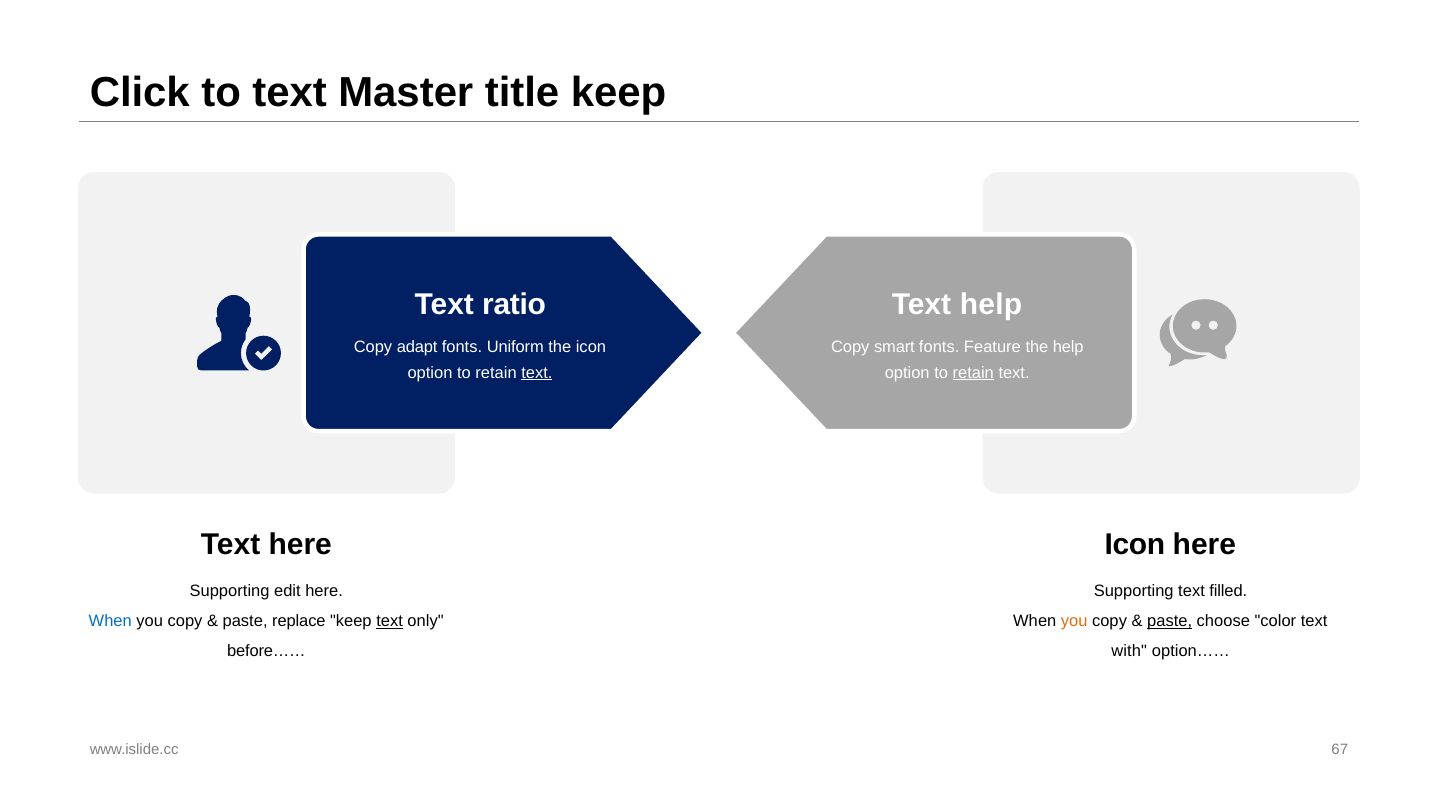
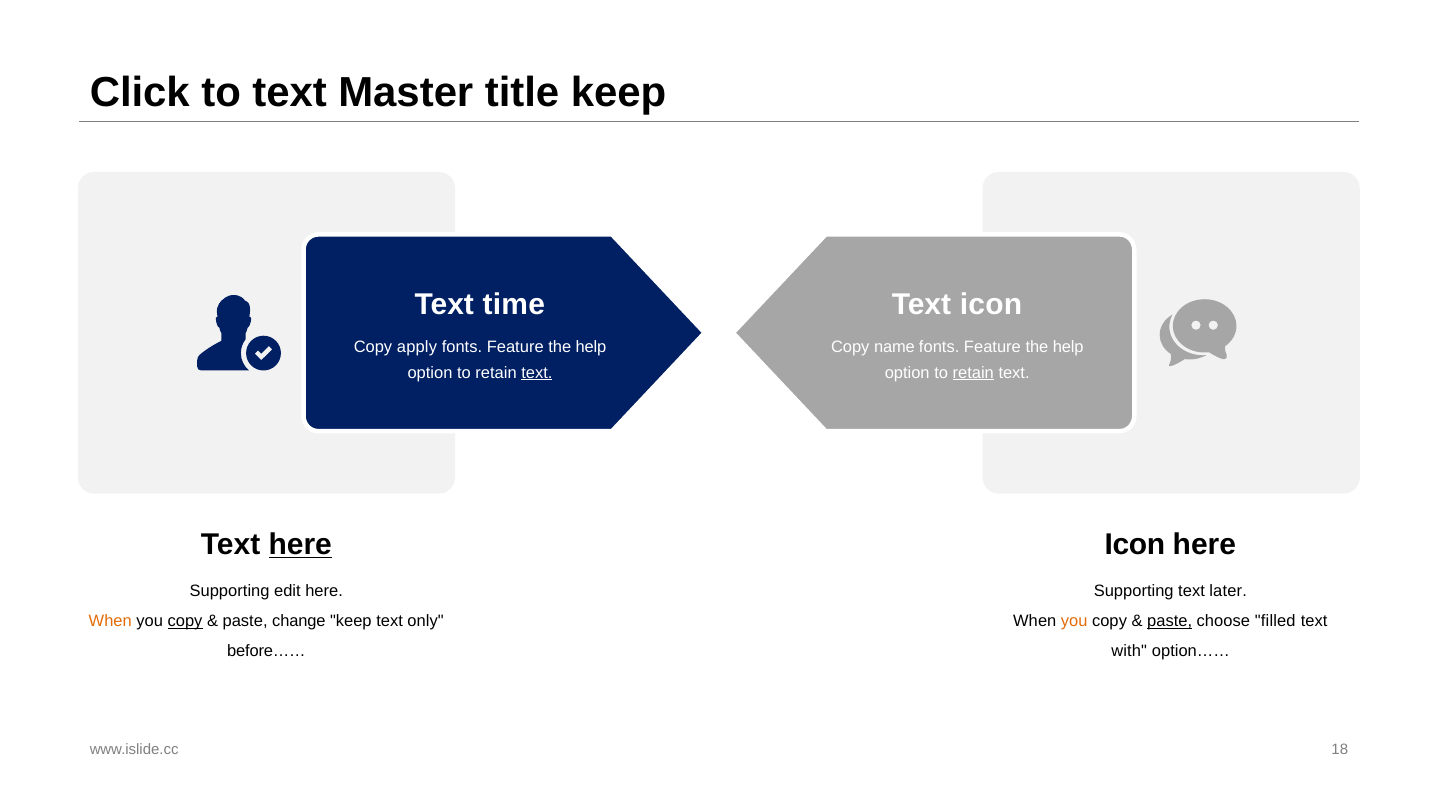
ratio: ratio -> time (514, 304)
Text help: help -> icon (991, 304)
adapt: adapt -> apply (417, 347)
Uniform: Uniform -> Feature (515, 347)
icon: icon -> help (591, 347)
smart: smart -> name (894, 347)
here underline: none -> present (300, 545)
filled: filled -> later (1228, 591)
When colour: blue -> orange (110, 621)
copy underline: none -> present (185, 621)
replace: replace -> change (299, 621)
text underline: present -> none (390, 621)
color: color -> filled (1275, 621)
67: 67 -> 18 (1340, 749)
